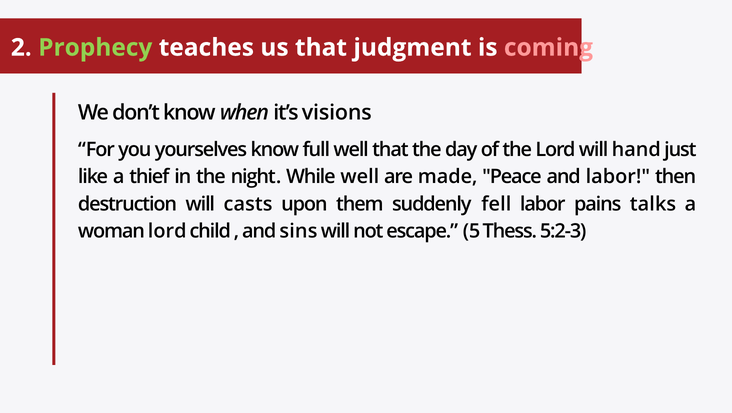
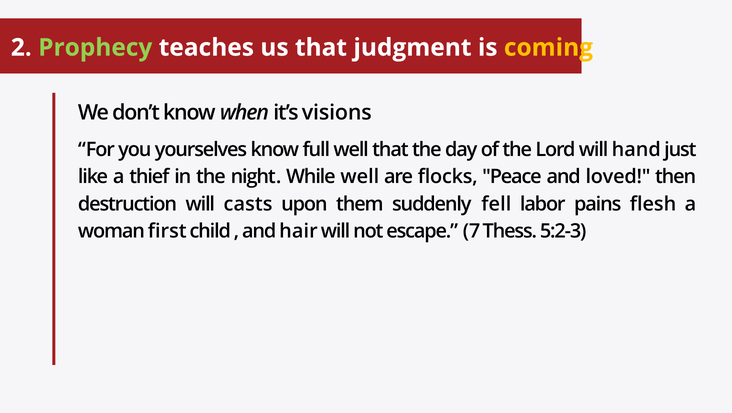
coming colour: pink -> yellow (548, 48)
made: made -> flocks (448, 177)
and labor: labor -> loved (618, 177)
talks: talks -> flesh (653, 204)
woman lord: lord -> first (167, 231)
sins: sins -> hair (298, 231)
5: 5 -> 7 (472, 231)
